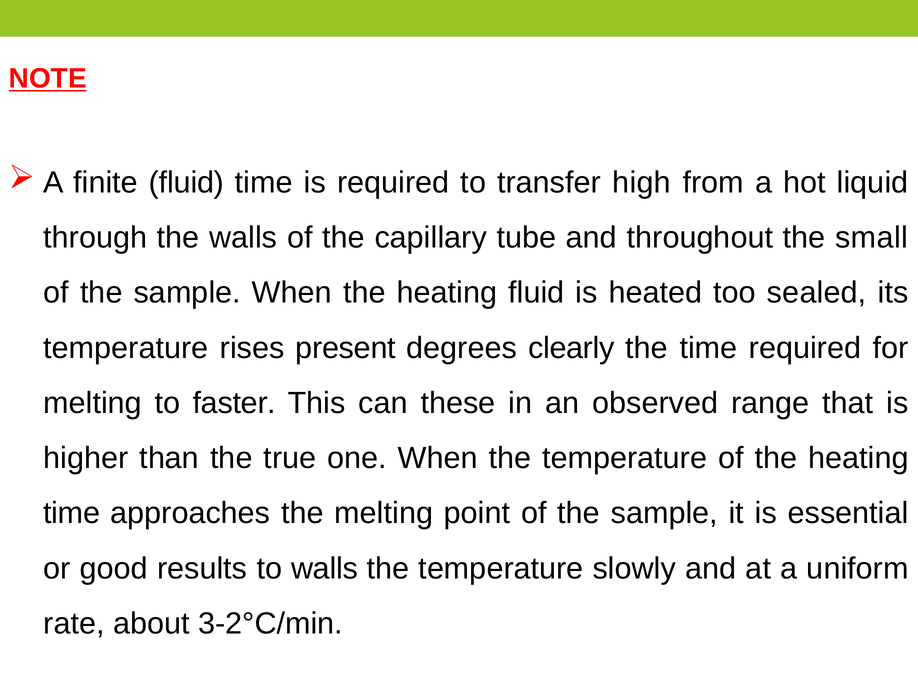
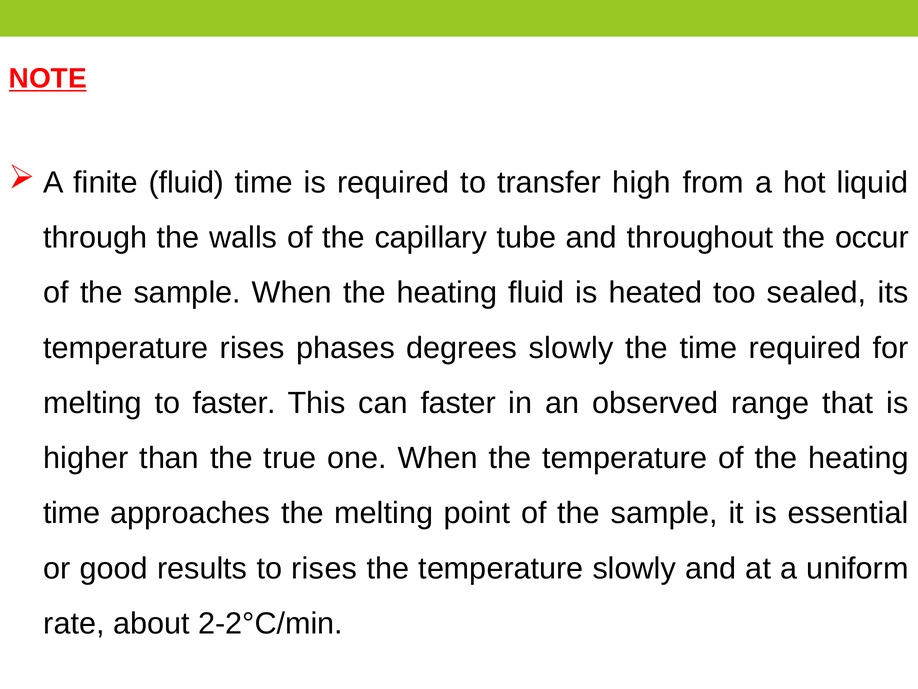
small: small -> occur (872, 238)
present: present -> phases (345, 348)
degrees clearly: clearly -> slowly (571, 348)
can these: these -> faster (458, 403)
to walls: walls -> rises (324, 568)
3-2°C/min: 3-2°C/min -> 2-2°C/min (270, 623)
